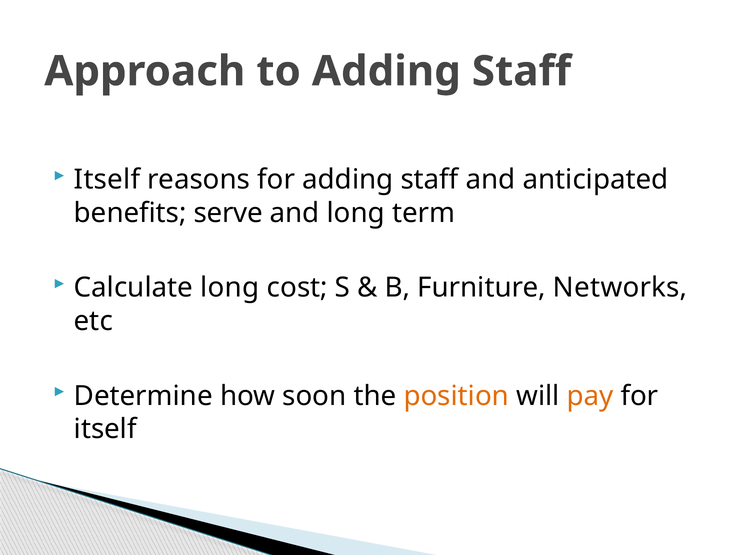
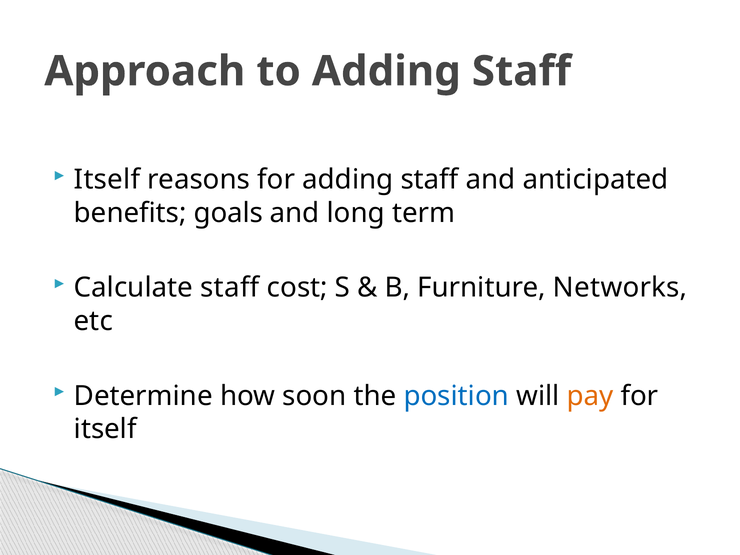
serve: serve -> goals (228, 213)
Calculate long: long -> staff (230, 288)
position colour: orange -> blue (456, 396)
